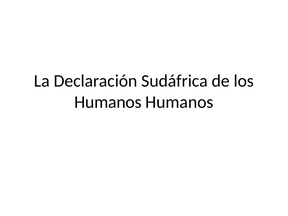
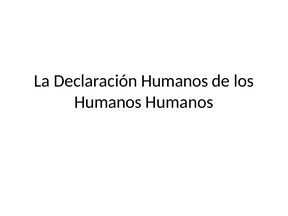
Declaración Sudáfrica: Sudáfrica -> Humanos (175, 81)
